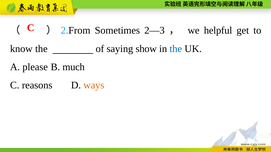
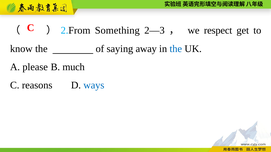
Sometimes: Sometimes -> Something (117, 31)
helpful: helpful -> respect (218, 31)
show: show -> away (146, 49)
ways colour: orange -> blue (94, 85)
